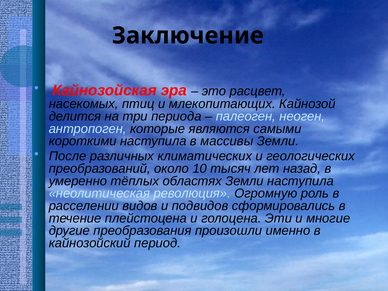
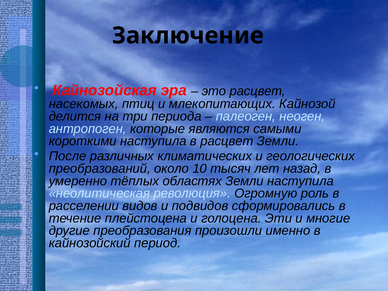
в массивы: массивы -> расцвет (227, 141)
